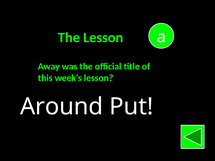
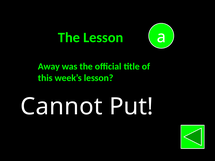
Around: Around -> Cannot (61, 107)
